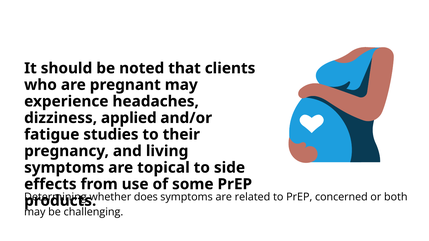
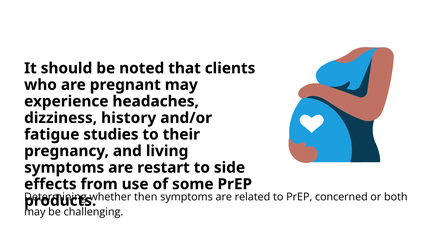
applied: applied -> history (129, 118)
topical: topical -> restart (163, 168)
does: does -> then (146, 197)
